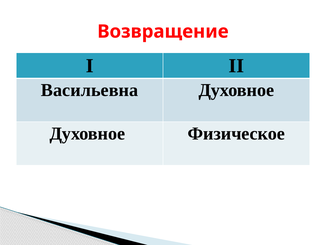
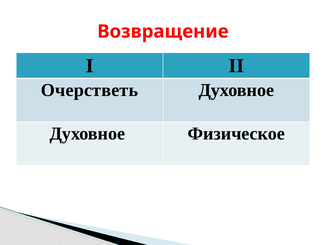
Васильевна: Васильевна -> Очерстветь (90, 90)
